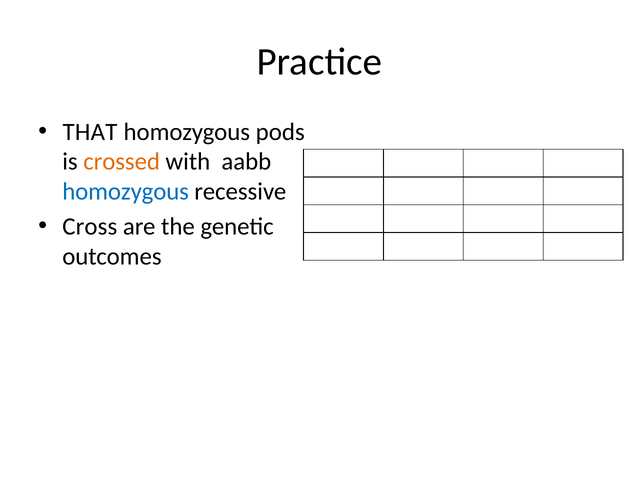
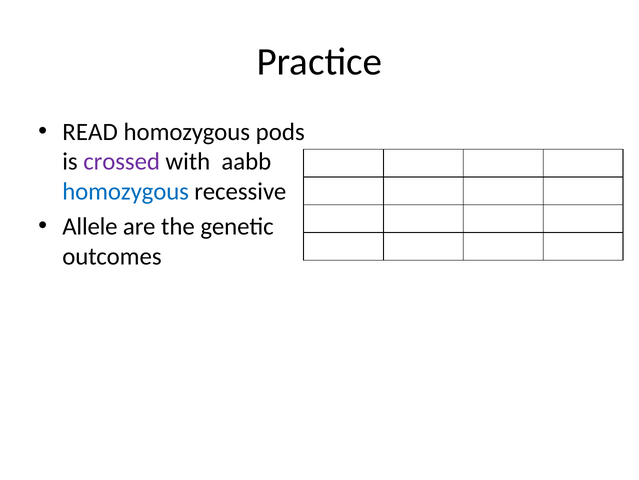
THAT: THAT -> READ (90, 132)
crossed colour: orange -> purple (122, 162)
Cross: Cross -> Allele (90, 226)
